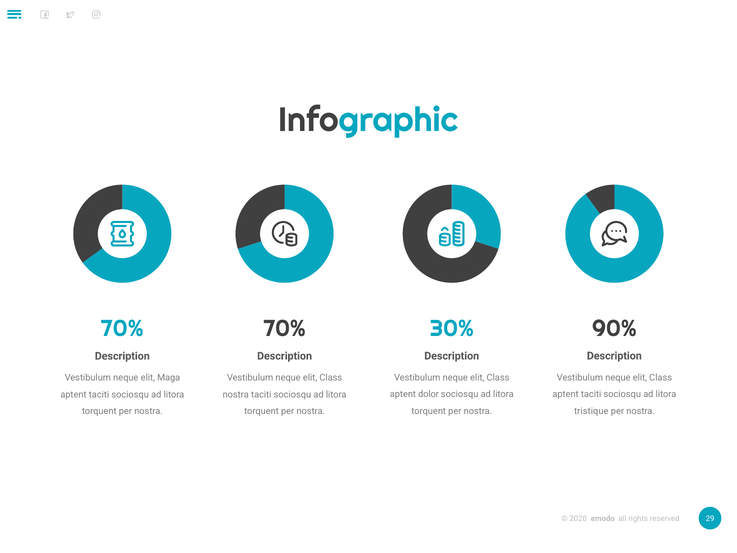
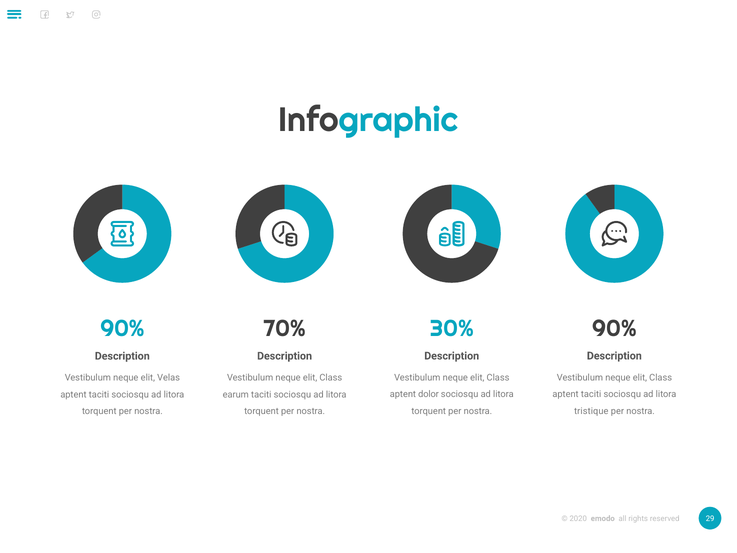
70%: 70% -> 90% (122, 329)
Maga: Maga -> Velas (169, 378)
nostra: nostra -> earum (236, 394)
